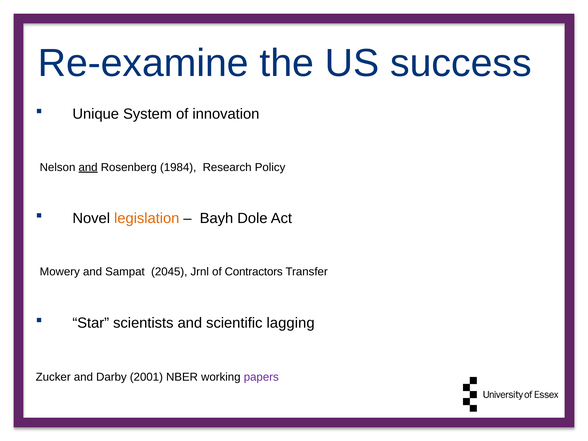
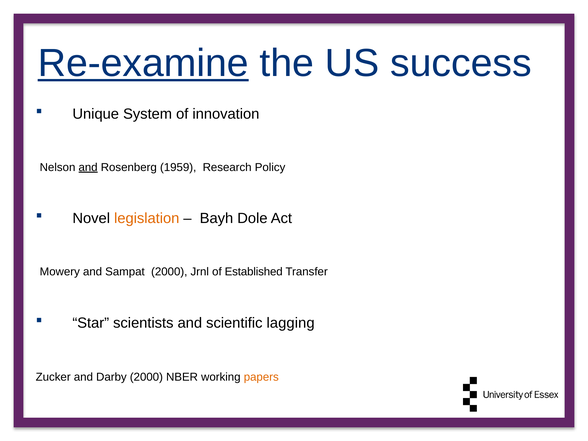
Re-examine underline: none -> present (143, 63)
1984: 1984 -> 1959 (178, 167)
Sampat 2045: 2045 -> 2000 (169, 272)
Contractors: Contractors -> Established (254, 272)
Darby 2001: 2001 -> 2000 (146, 377)
papers colour: purple -> orange (261, 377)
